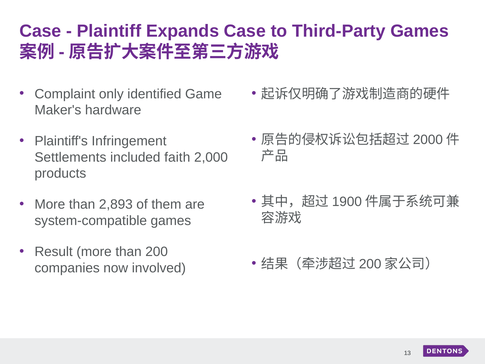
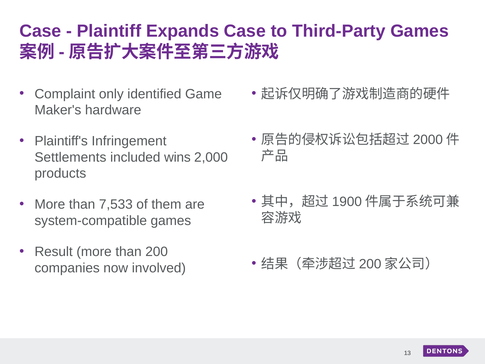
faith: faith -> wins (177, 157)
2,893: 2,893 -> 7,533 (116, 204)
